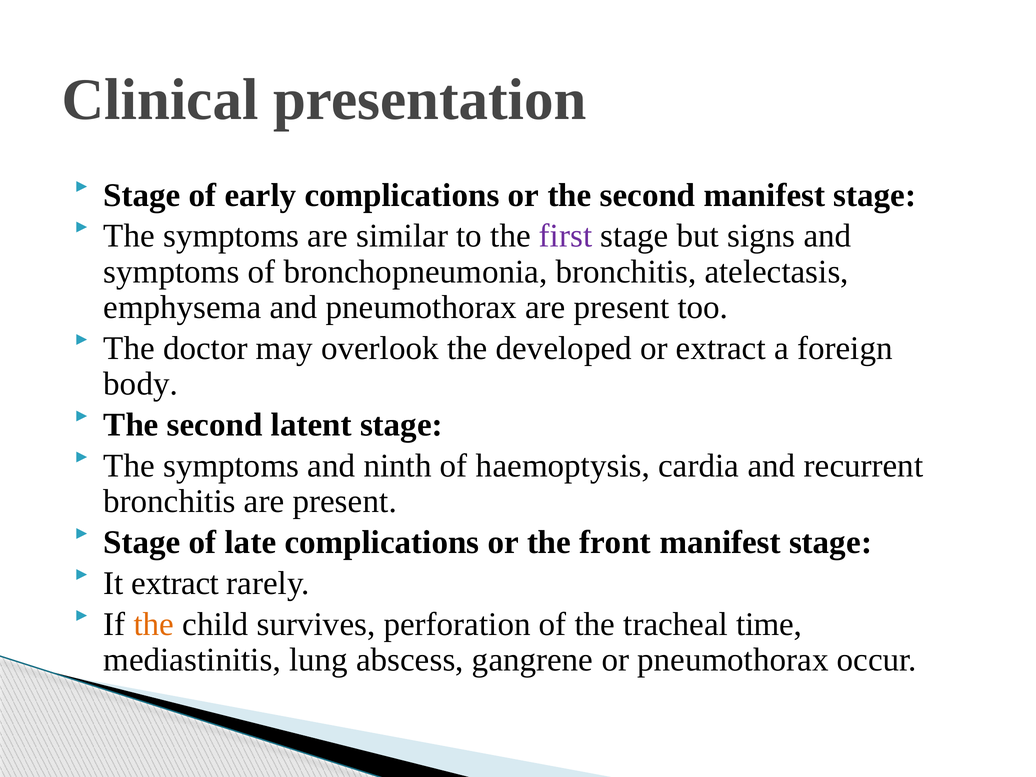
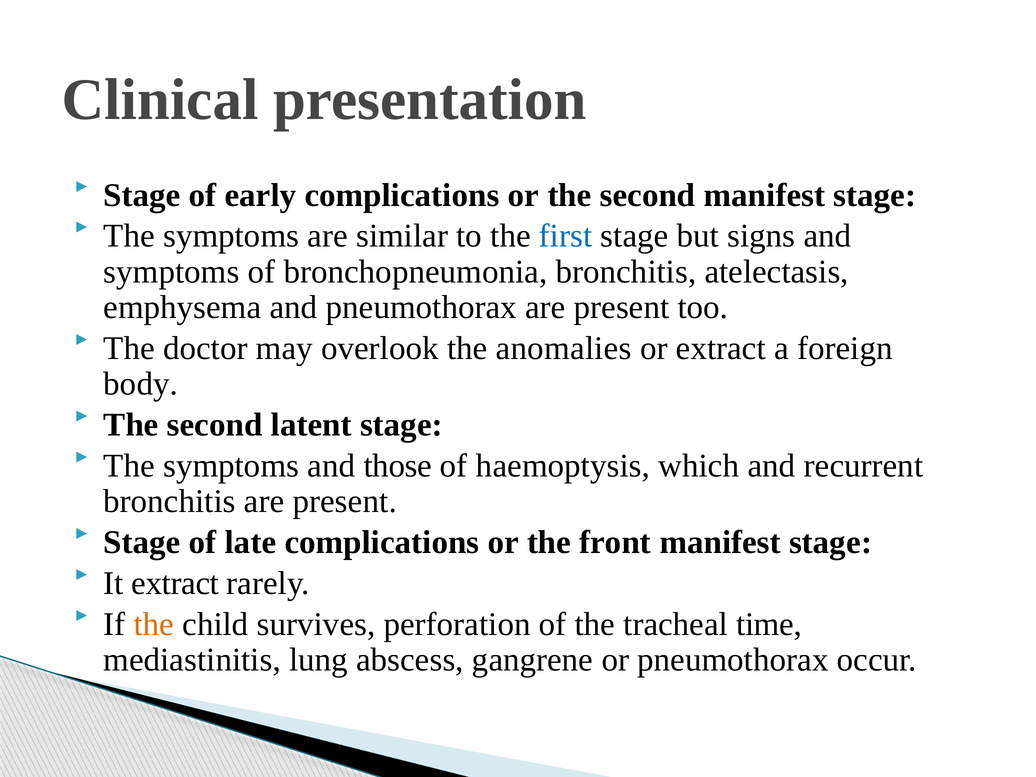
first colour: purple -> blue (566, 236)
developed: developed -> anomalies (564, 348)
ninth: ninth -> those (398, 466)
cardia: cardia -> which (699, 466)
